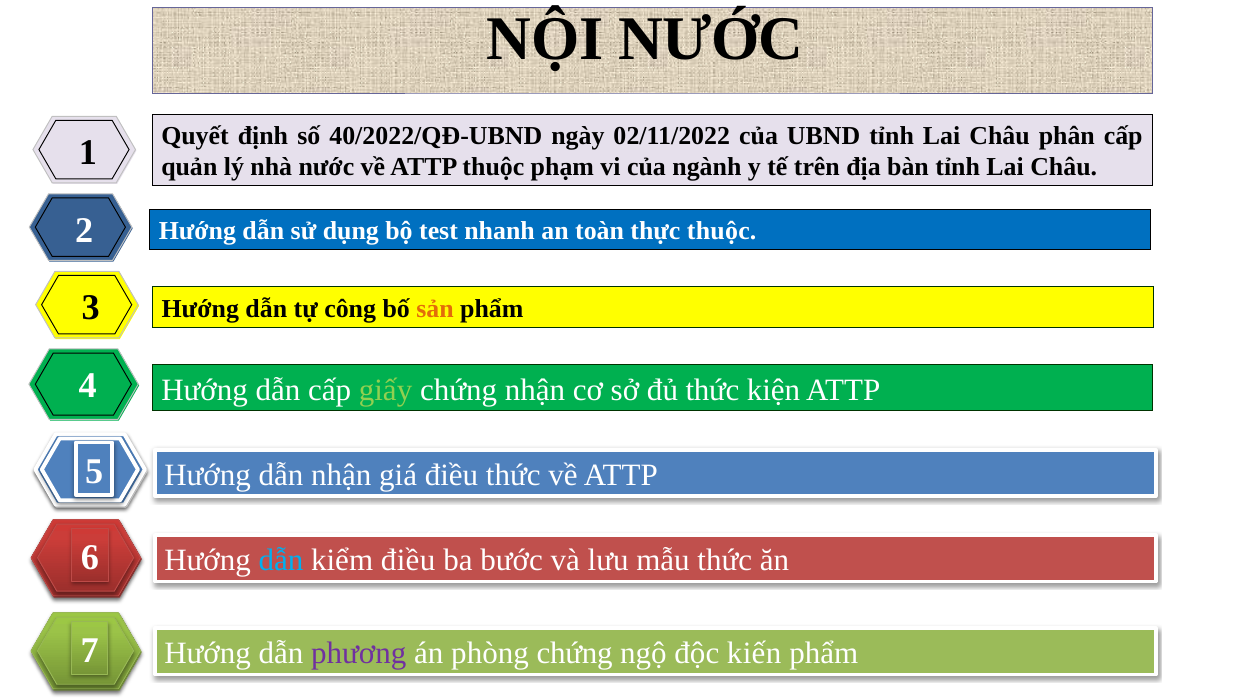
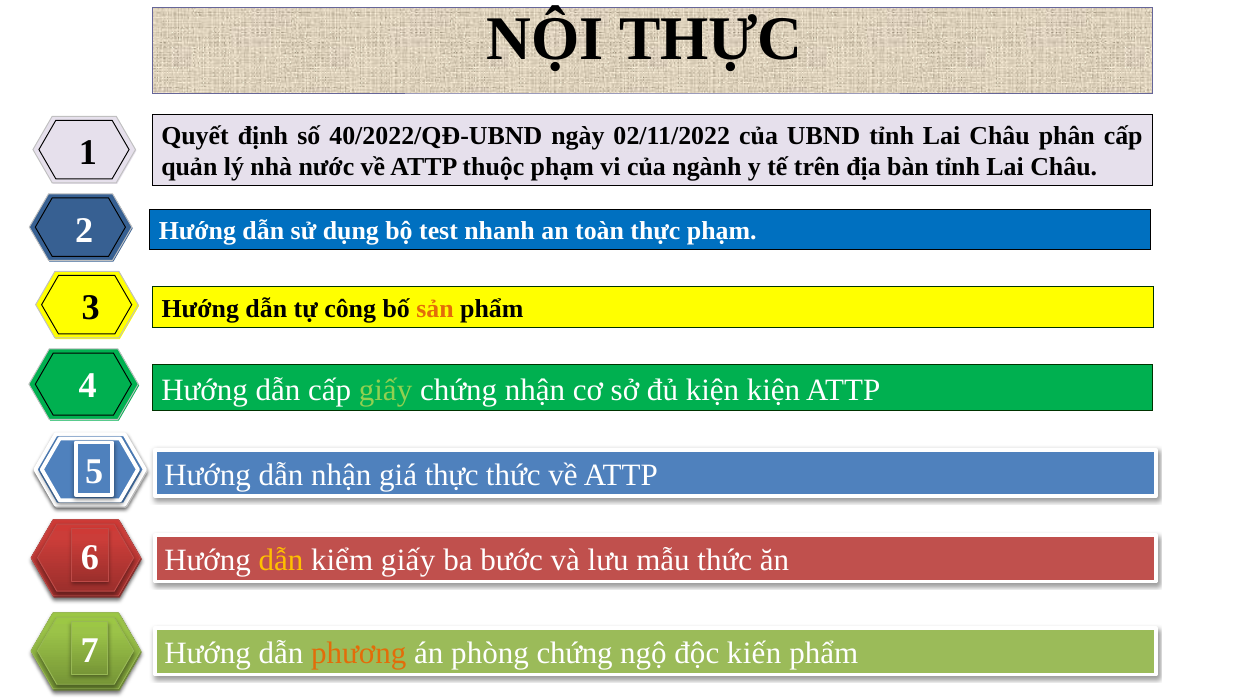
NỘI NƯỚC: NƯỚC -> THỰC (711, 39)
thực thuộc: thuộc -> phạm (722, 231)
đủ thức: thức -> kiện (712, 390)
giá điều: điều -> thực (452, 475)
dẫn colour: light blue -> yellow (281, 561)
kiểm điều: điều -> giấy (408, 561)
phương colour: purple -> orange (359, 654)
